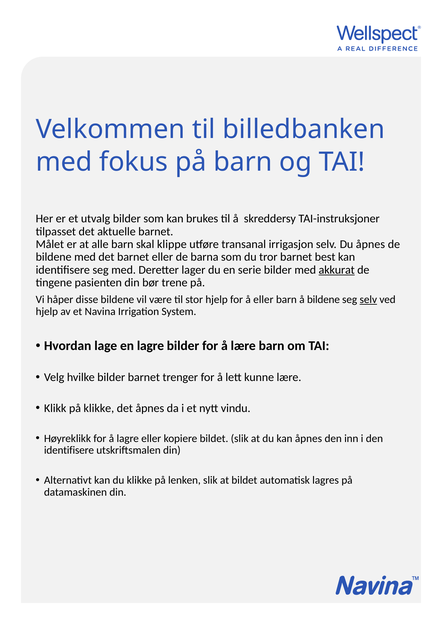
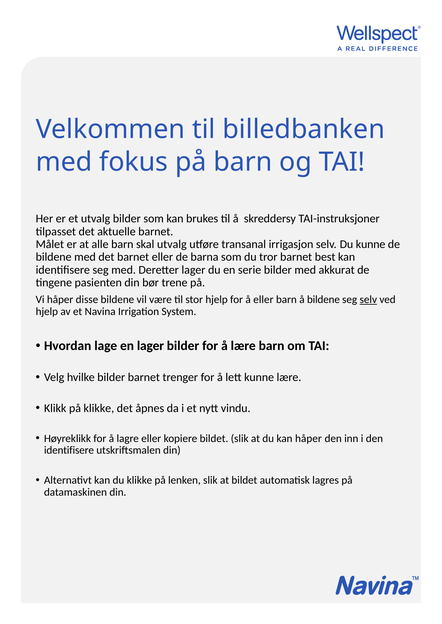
skal klippe: klippe -> utvalg (172, 245)
Du åpnes: åpnes -> kunne (371, 245)
akkurat underline: present -> none (337, 270)
en lagre: lagre -> lager (150, 346)
kan åpnes: åpnes -> håper (308, 439)
